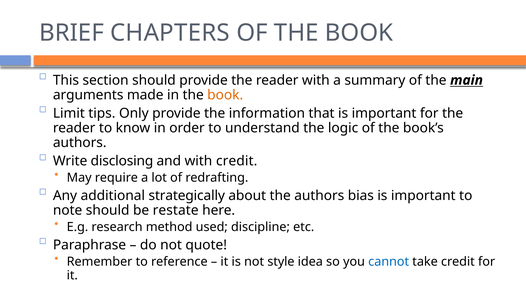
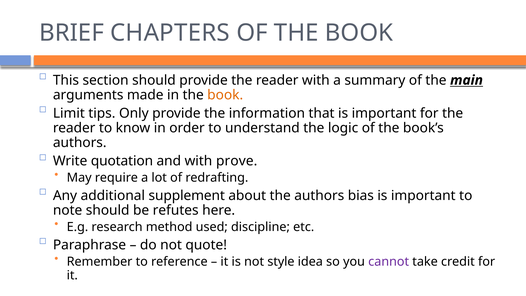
disclosing: disclosing -> quotation (122, 161)
with credit: credit -> prove (237, 161)
strategically: strategically -> supplement (187, 196)
restate: restate -> refutes (176, 210)
cannot colour: blue -> purple (389, 262)
